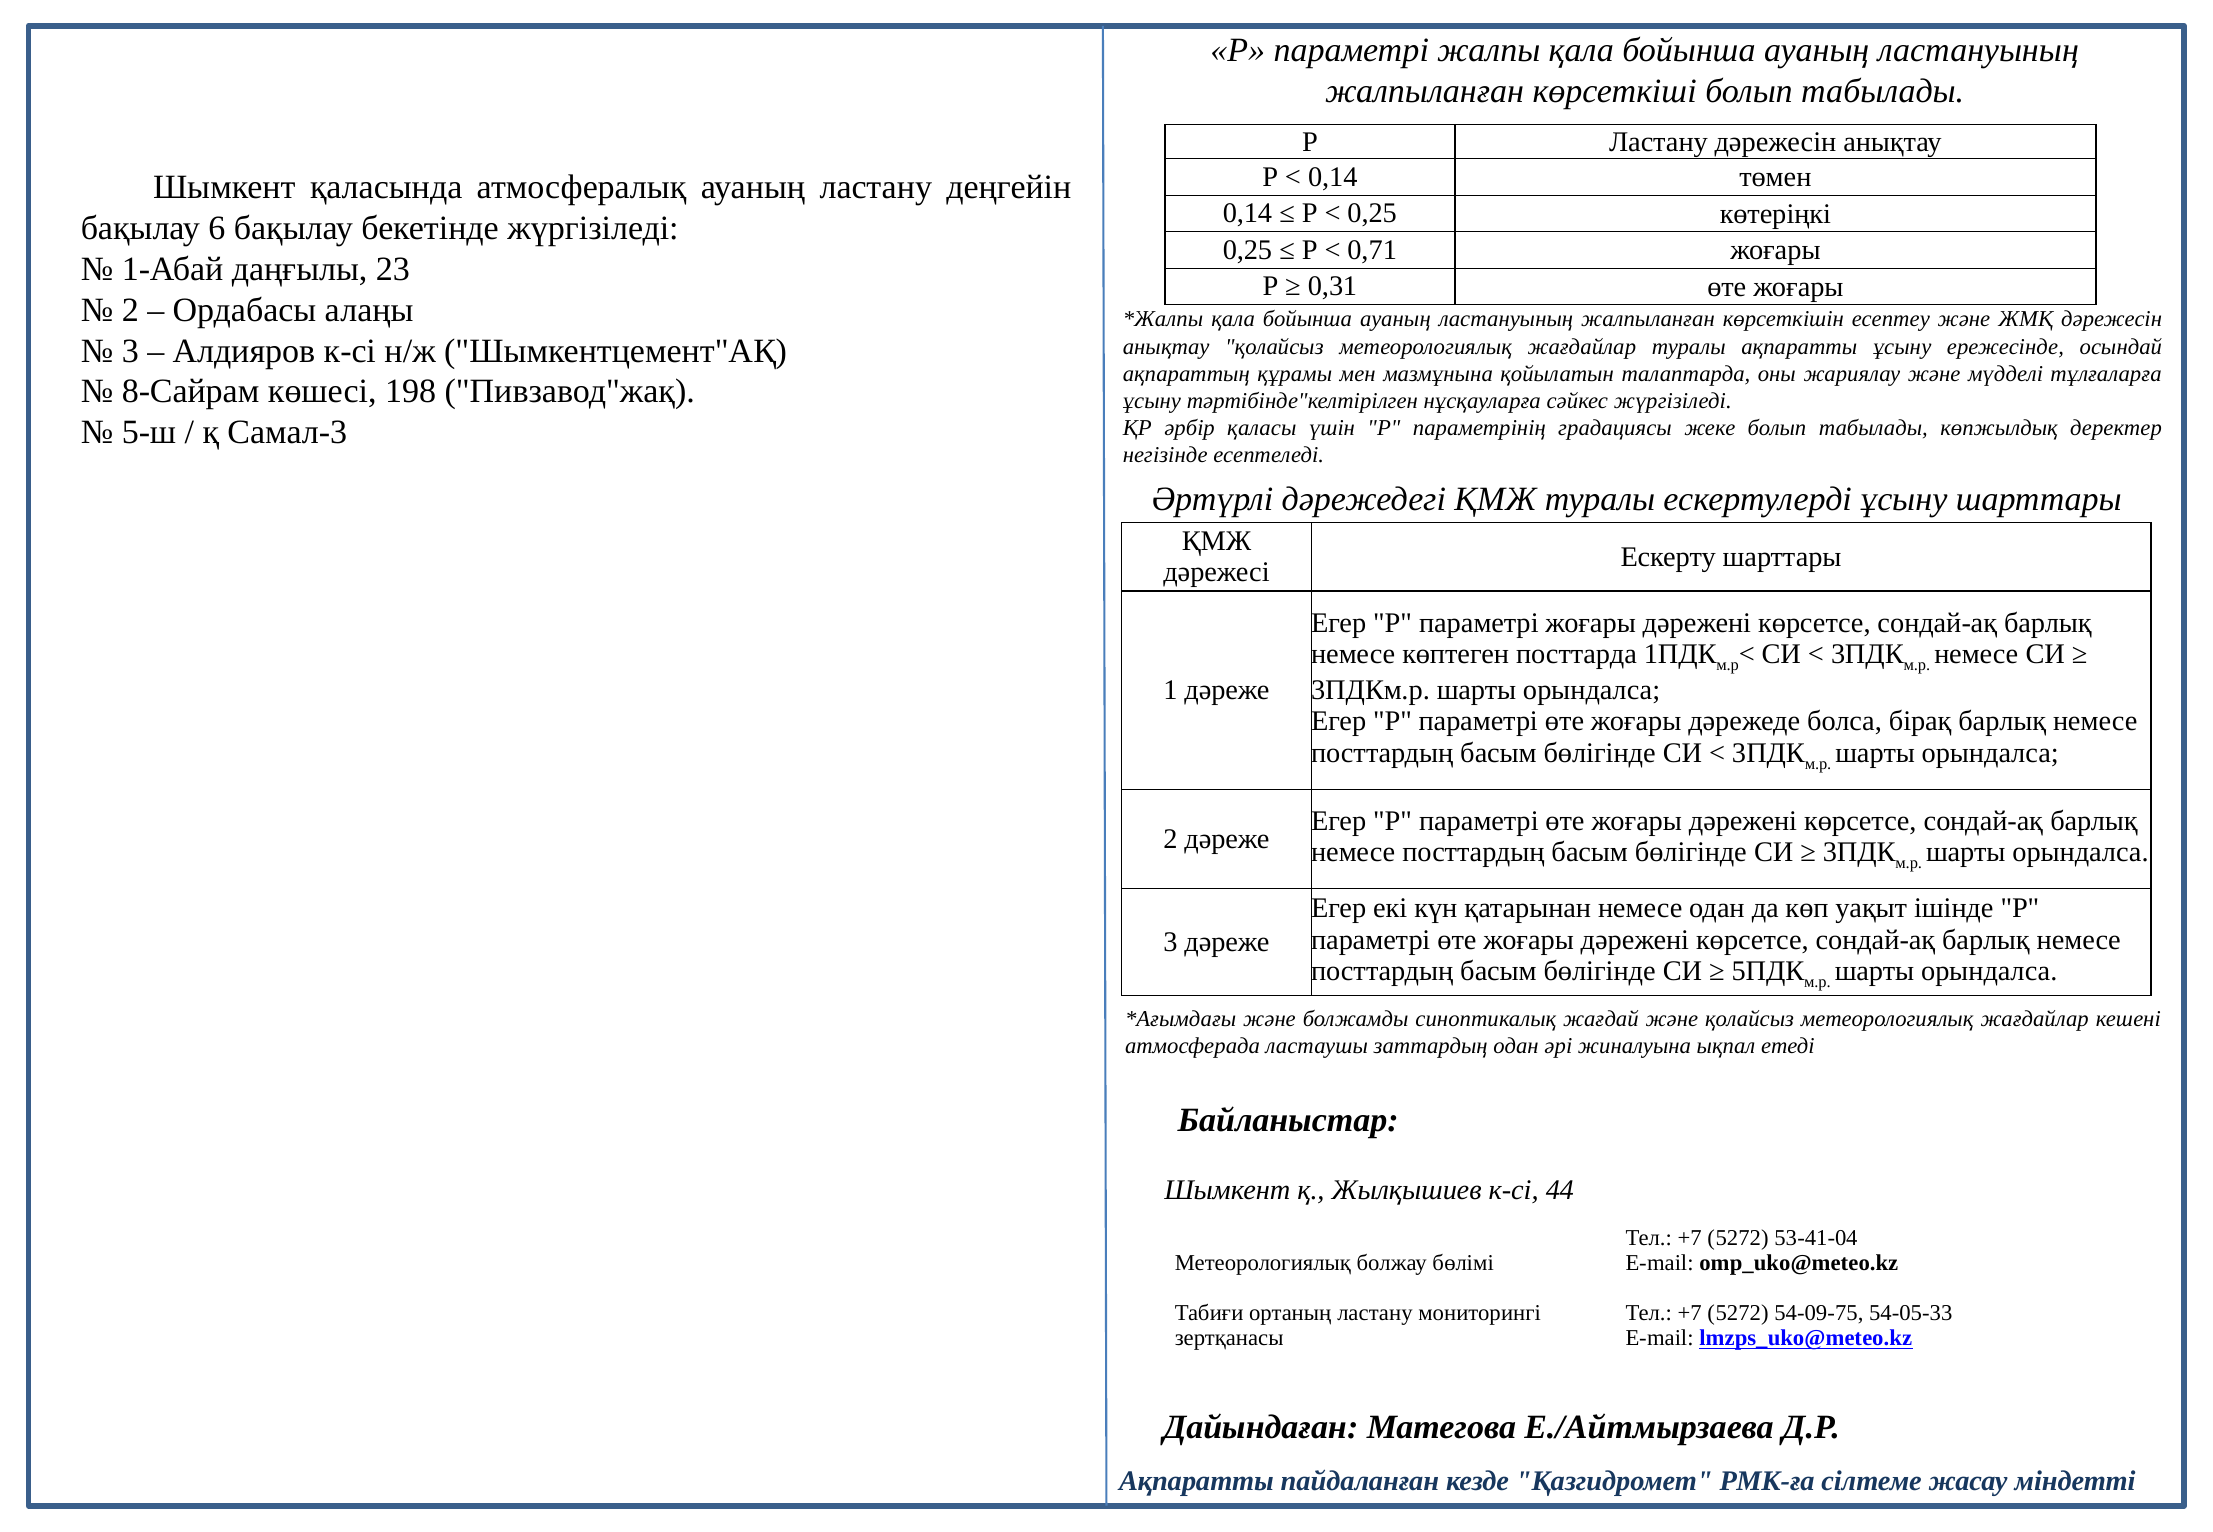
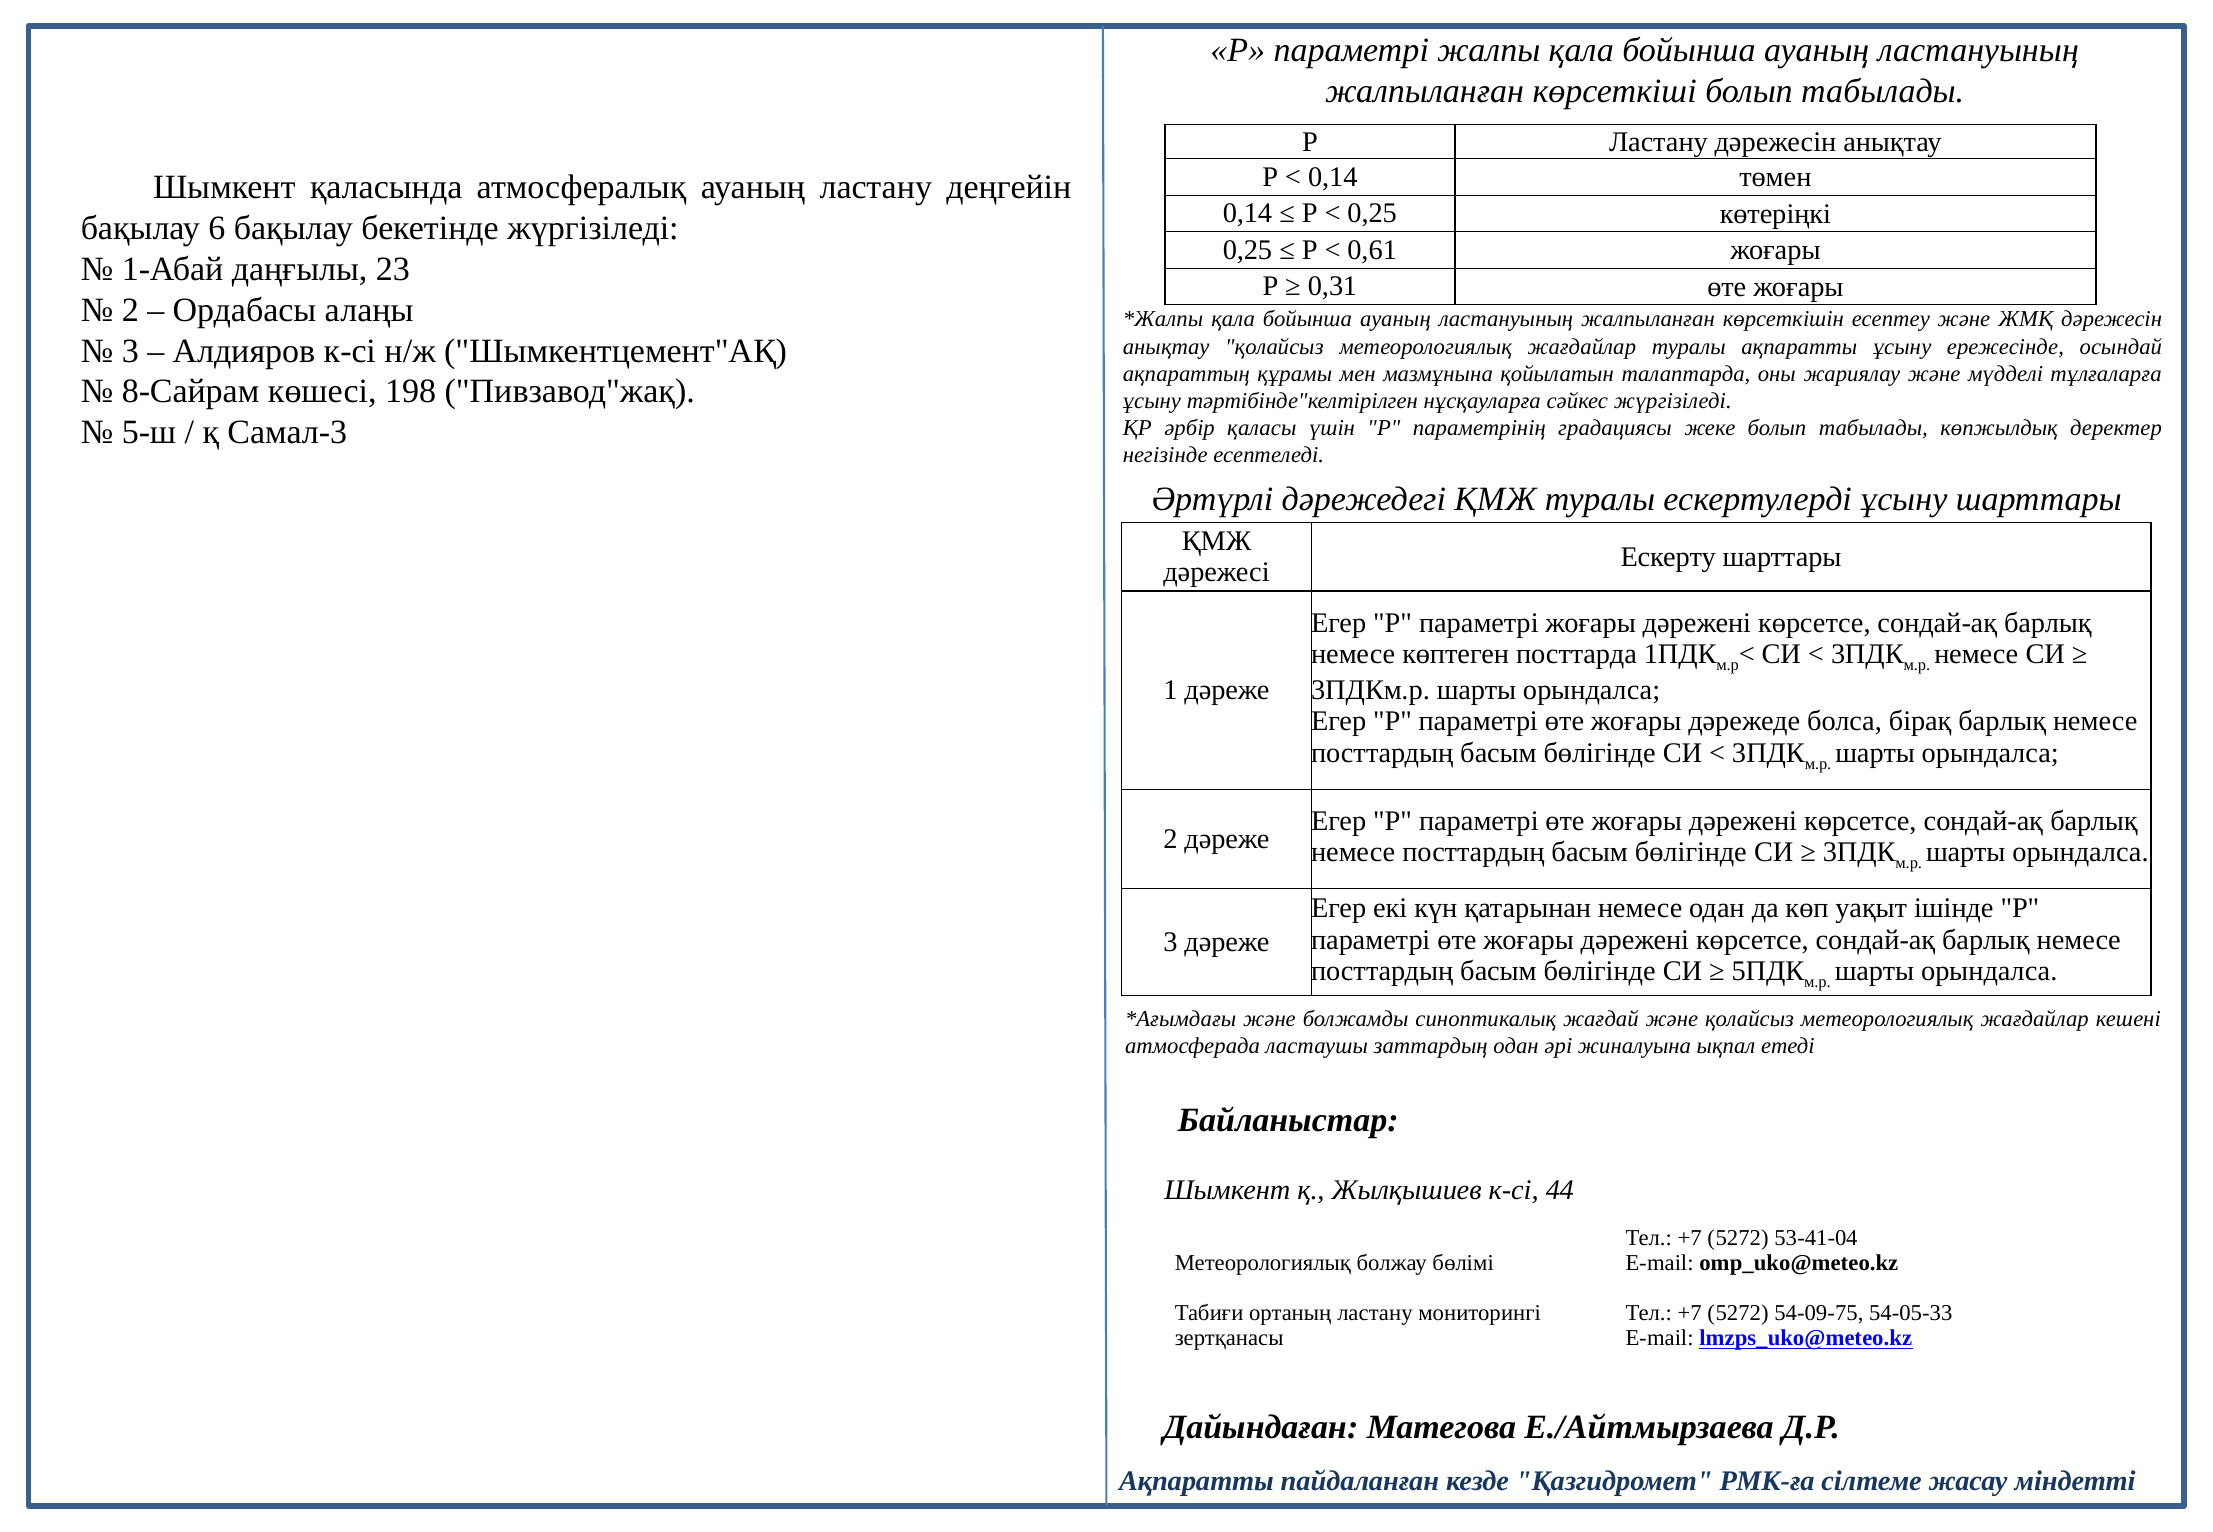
0,71: 0,71 -> 0,61 (1372, 250)
